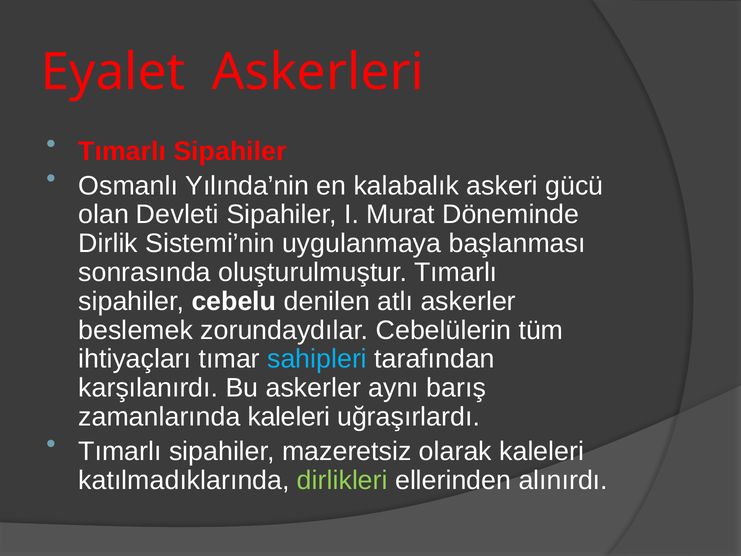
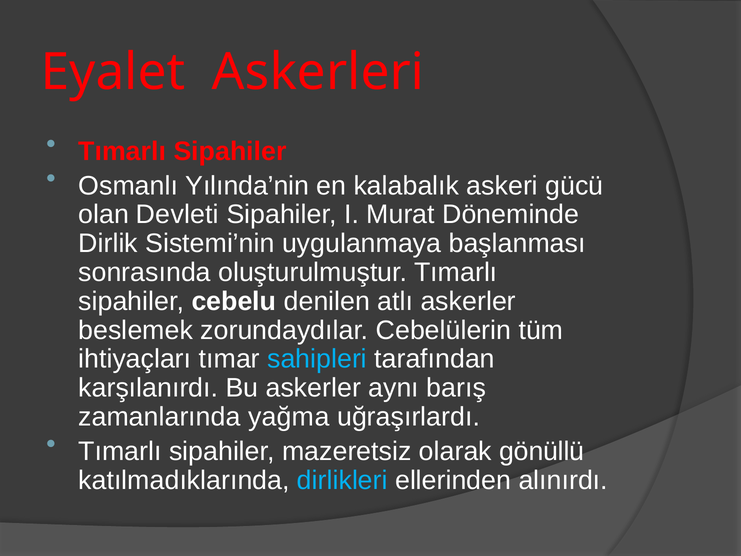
zamanlarında kaleleri: kaleleri -> yağma (289, 417)
olarak kaleleri: kaleleri -> gönüllü (542, 451)
dirlikleri colour: light green -> light blue (342, 480)
